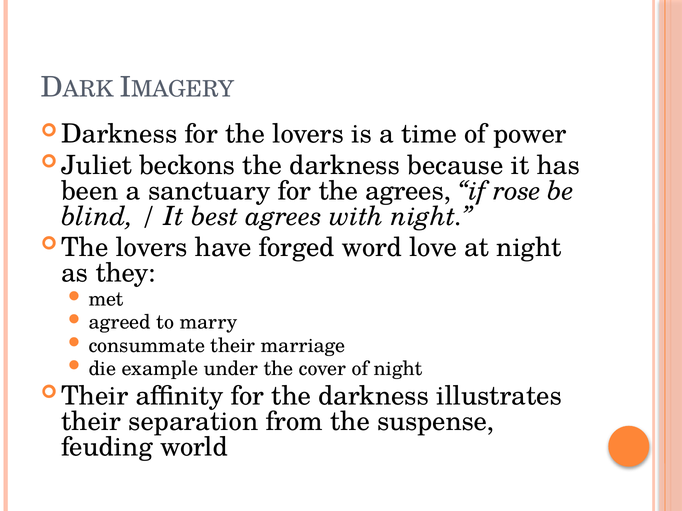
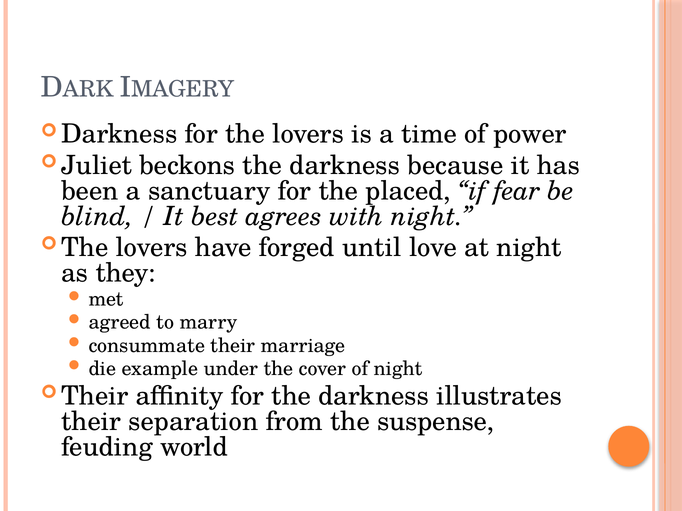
the agrees: agrees -> placed (408, 191)
rose: rose -> fear (517, 191)
word: word -> until (372, 248)
